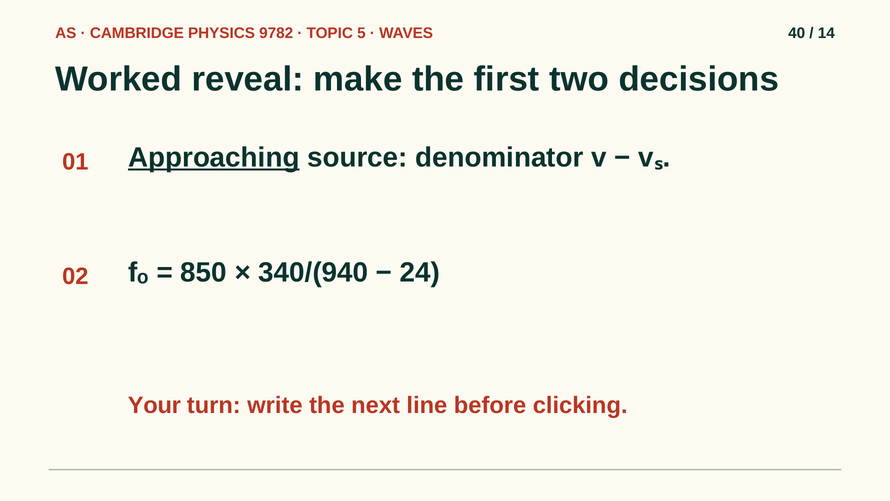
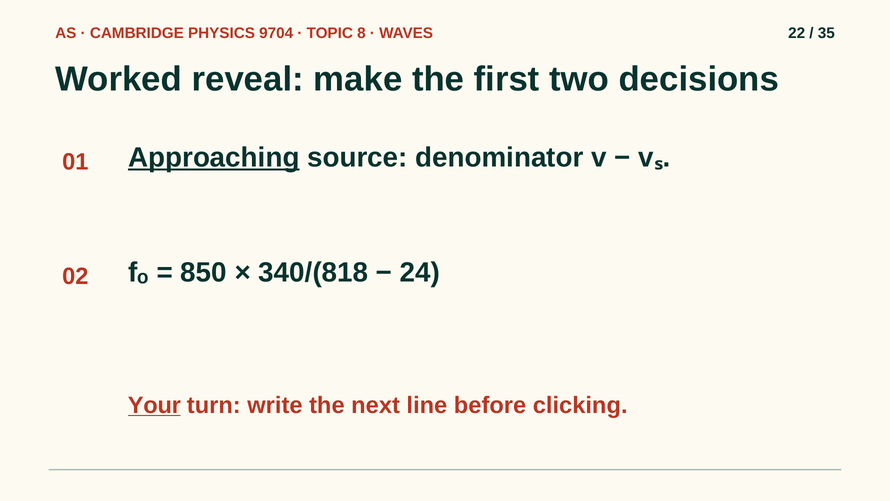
9782: 9782 -> 9704 (276, 33)
5: 5 -> 8 (361, 33)
40: 40 -> 22 (797, 33)
14: 14 -> 35 (826, 33)
340/(940: 340/(940 -> 340/(818 (313, 272)
Your underline: none -> present (154, 405)
